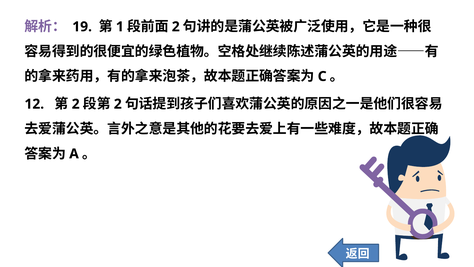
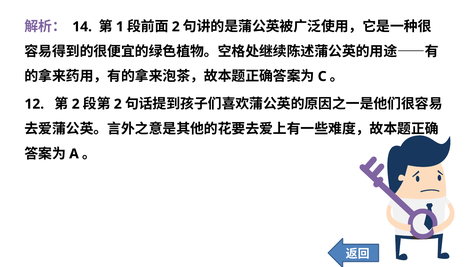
19: 19 -> 14 (82, 27)
